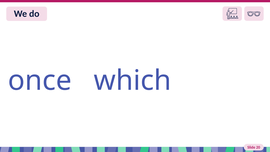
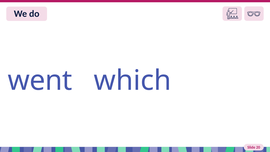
once: once -> went (40, 80)
